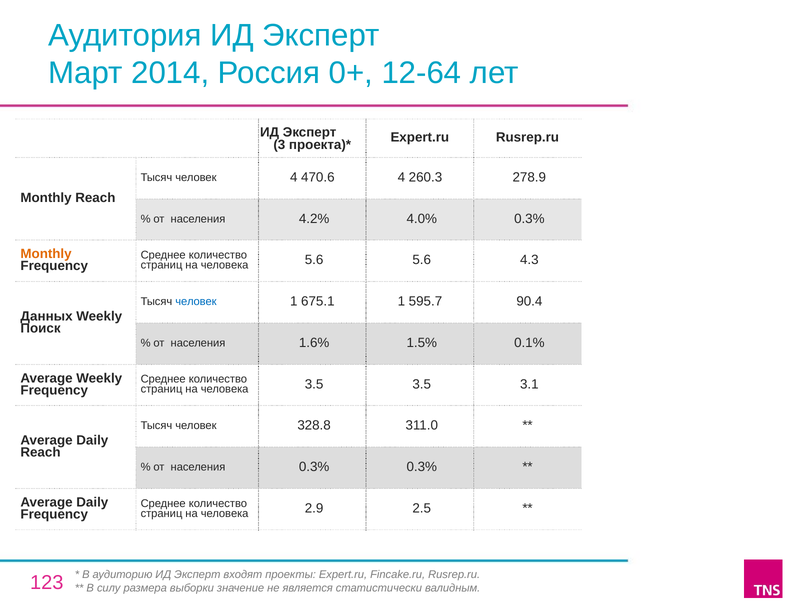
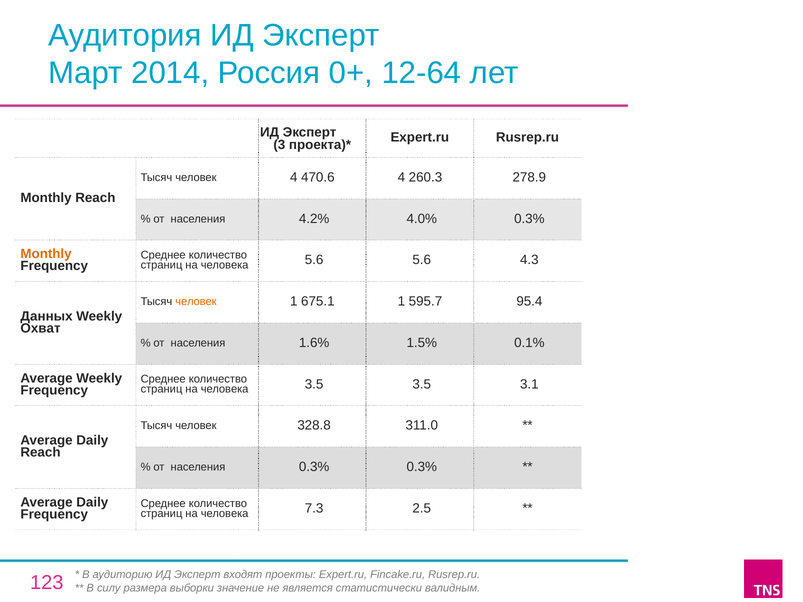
человек colour: blue -> orange (196, 302)
90.4: 90.4 -> 95.4 (529, 302)
Поиск: Поиск -> Охват (41, 328)
2.9: 2.9 -> 7.3 (314, 508)
